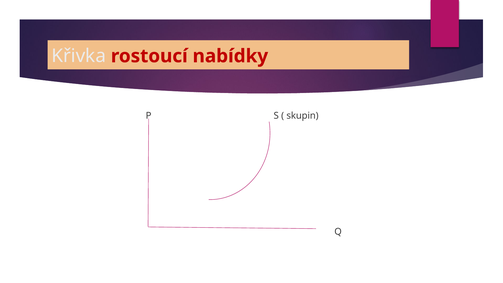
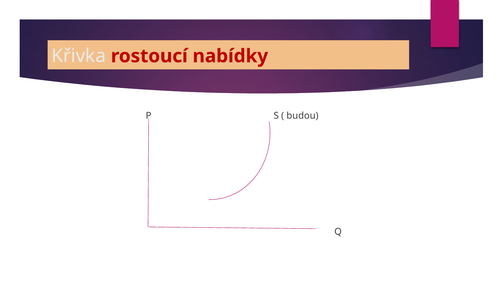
skupin: skupin -> budou (302, 116)
